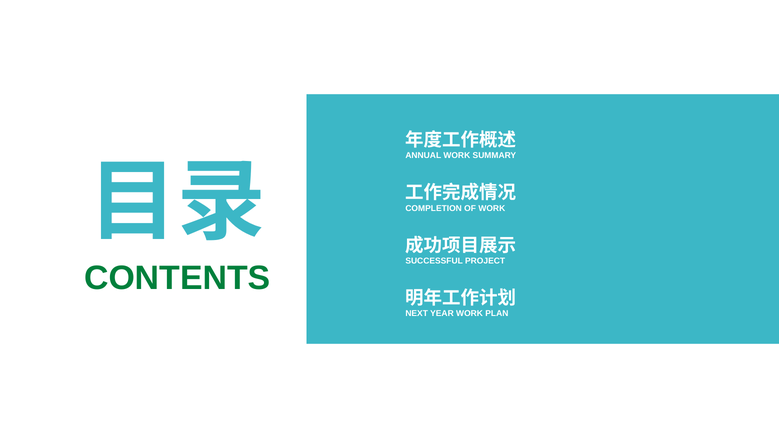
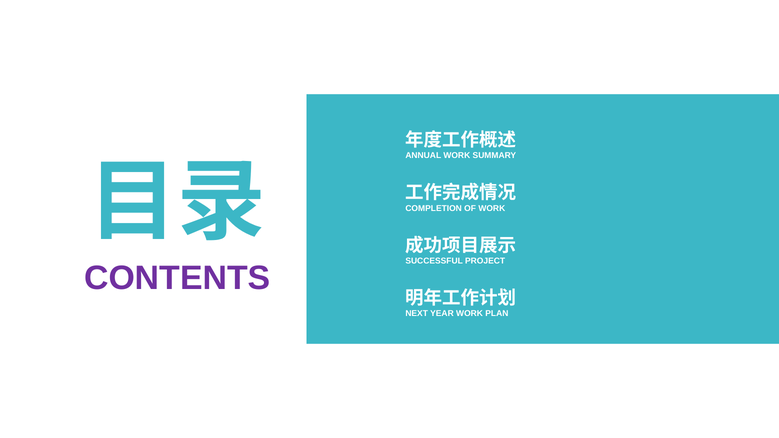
CONTENTS colour: green -> purple (177, 278)
